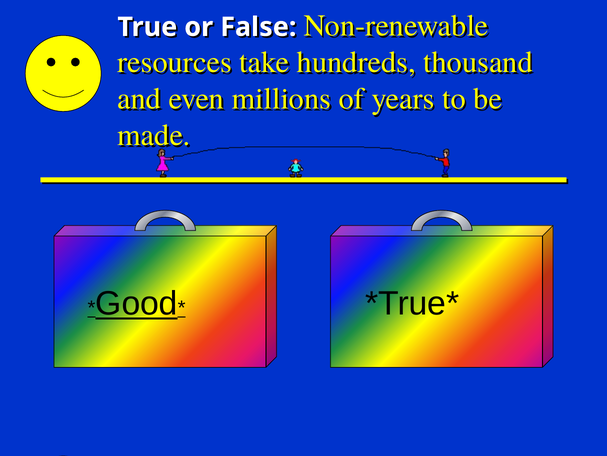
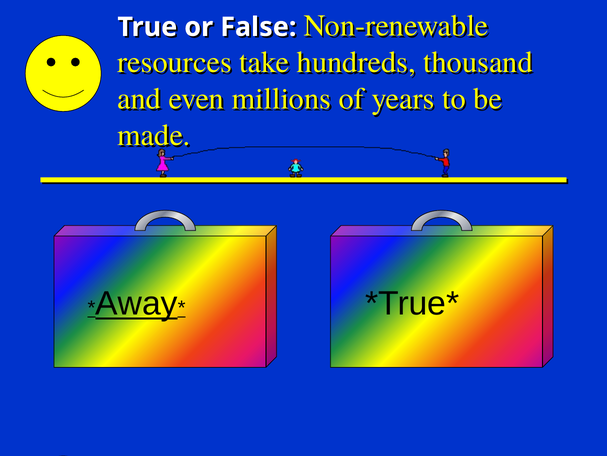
Good: Good -> Away (137, 303)
